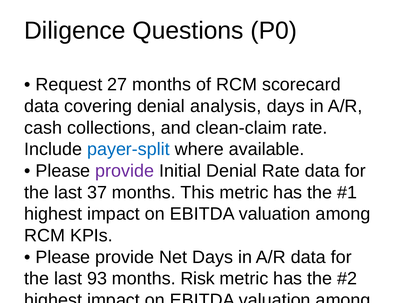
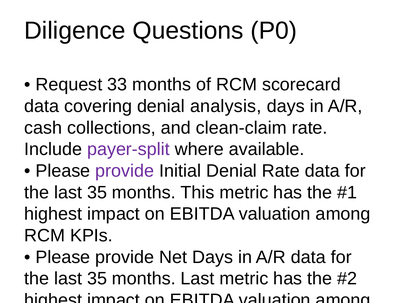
27: 27 -> 33 (117, 85)
payer-split colour: blue -> purple (128, 149)
37: 37 -> 35 (97, 192)
93: 93 -> 35 (97, 279)
months Risk: Risk -> Last (198, 279)
